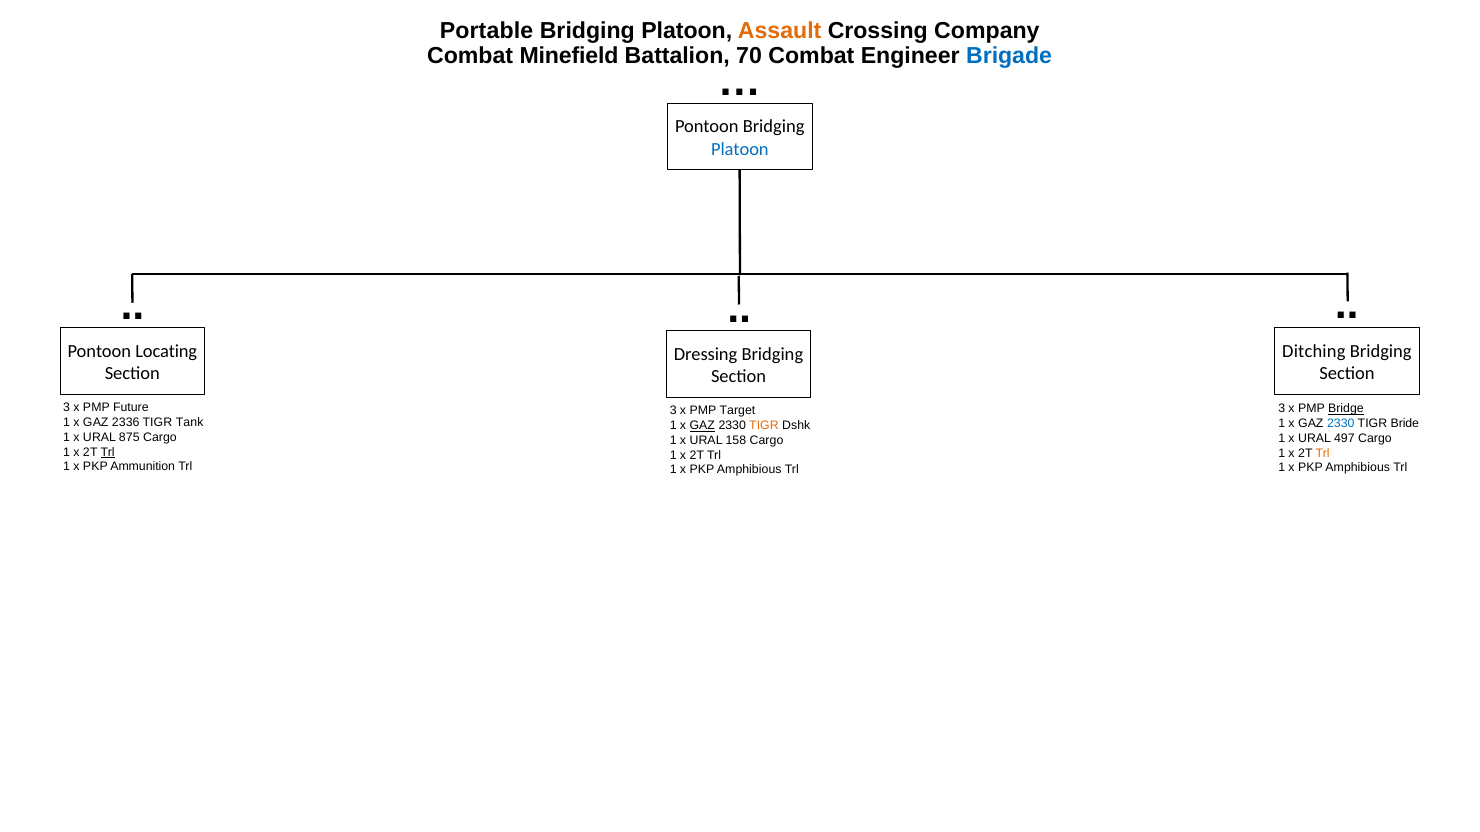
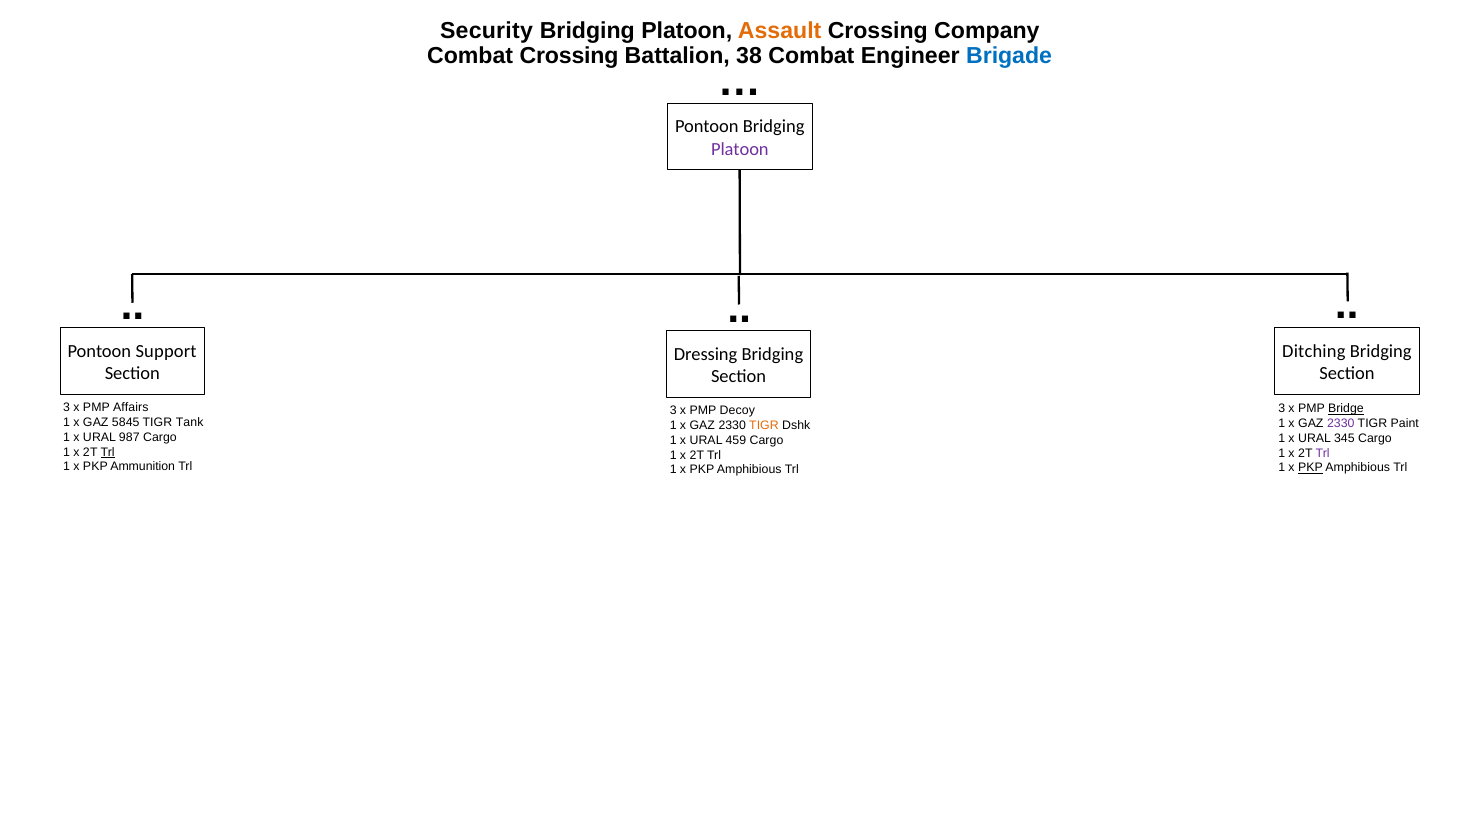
Portable: Portable -> Security (486, 31)
Combat Minefield: Minefield -> Crossing (569, 56)
70: 70 -> 38 (749, 56)
Platoon colour: blue -> purple (740, 149)
Locating: Locating -> Support (166, 352)
Future: Future -> Affairs (131, 408)
Target: Target -> Decoy (737, 411)
2336: 2336 -> 5845 (126, 423)
2330 colour: blue -> purple (1341, 424)
Bride: Bride -> Paint (1405, 424)
GAZ underline: present -> none (702, 426)
875: 875 -> 987 (129, 438)
497: 497 -> 345 (1344, 439)
158: 158 -> 459 (736, 441)
Trl colour: orange -> purple (1323, 453)
PKP underline: none -> present (1310, 468)
